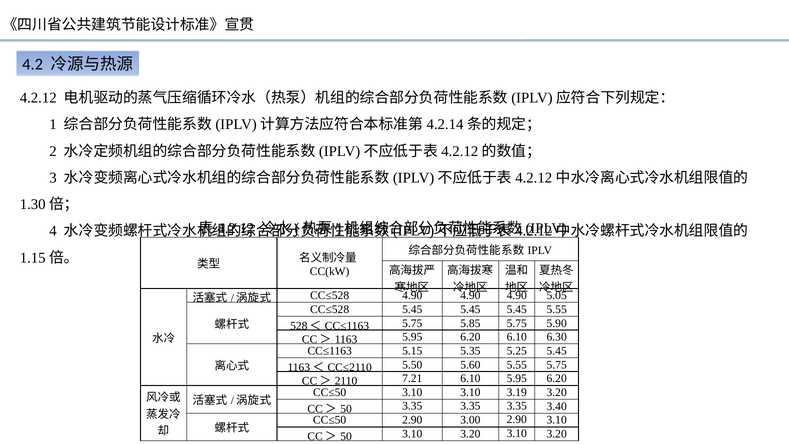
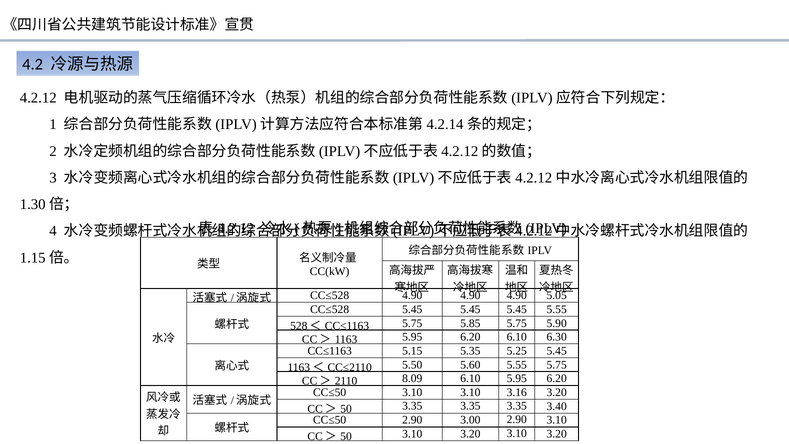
7.21: 7.21 -> 8.09 (412, 378)
3.19: 3.19 -> 3.16 (517, 392)
